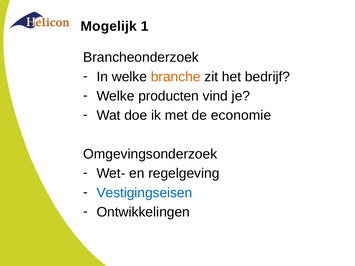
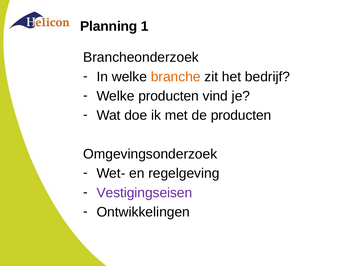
Mogelijk: Mogelijk -> Planning (109, 26)
de economie: economie -> producten (241, 116)
Vestigingseisen colour: blue -> purple (144, 193)
